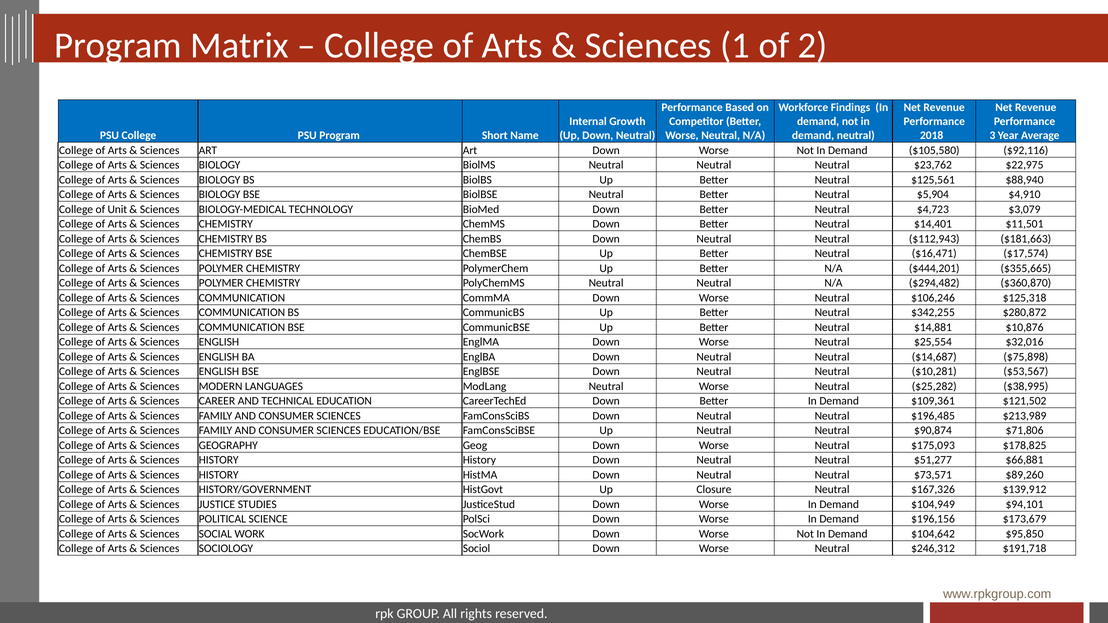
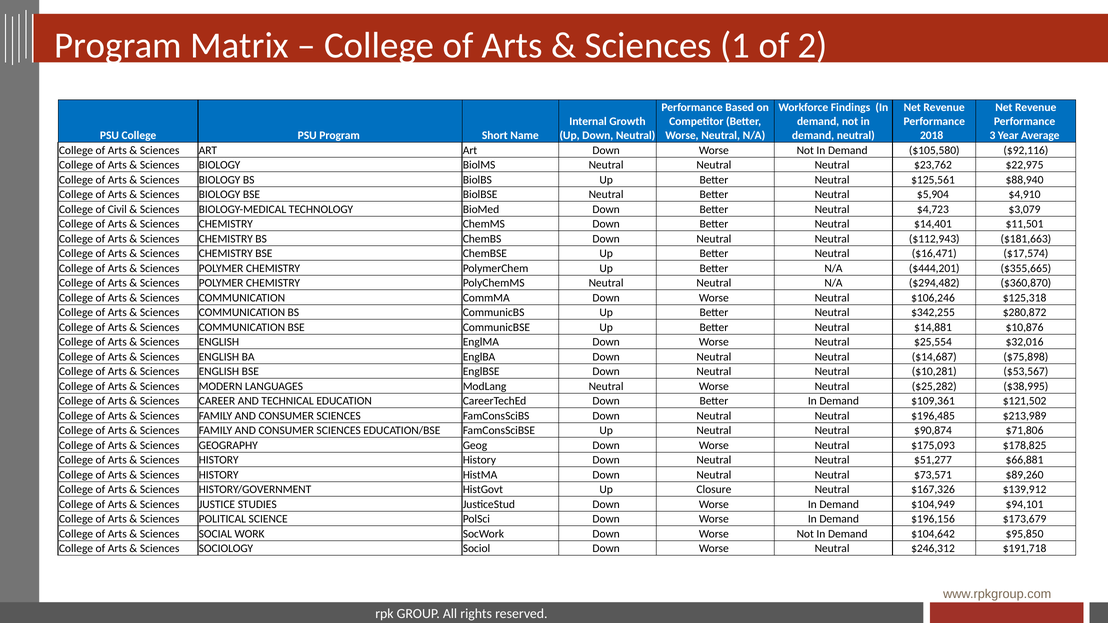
Unit: Unit -> Civil (117, 209)
